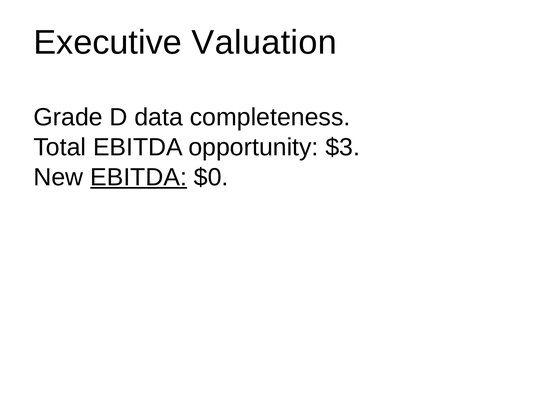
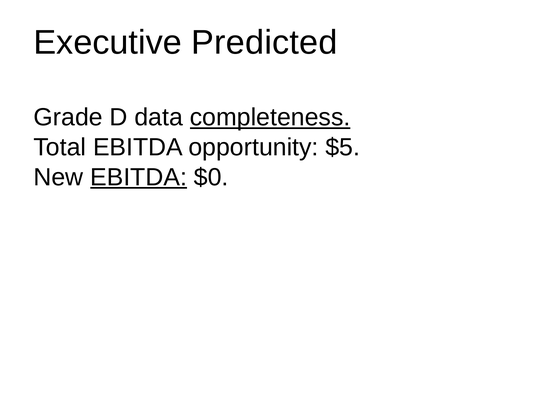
Valuation: Valuation -> Predicted (264, 43)
completeness underline: none -> present (270, 117)
$3: $3 -> $5 (343, 147)
